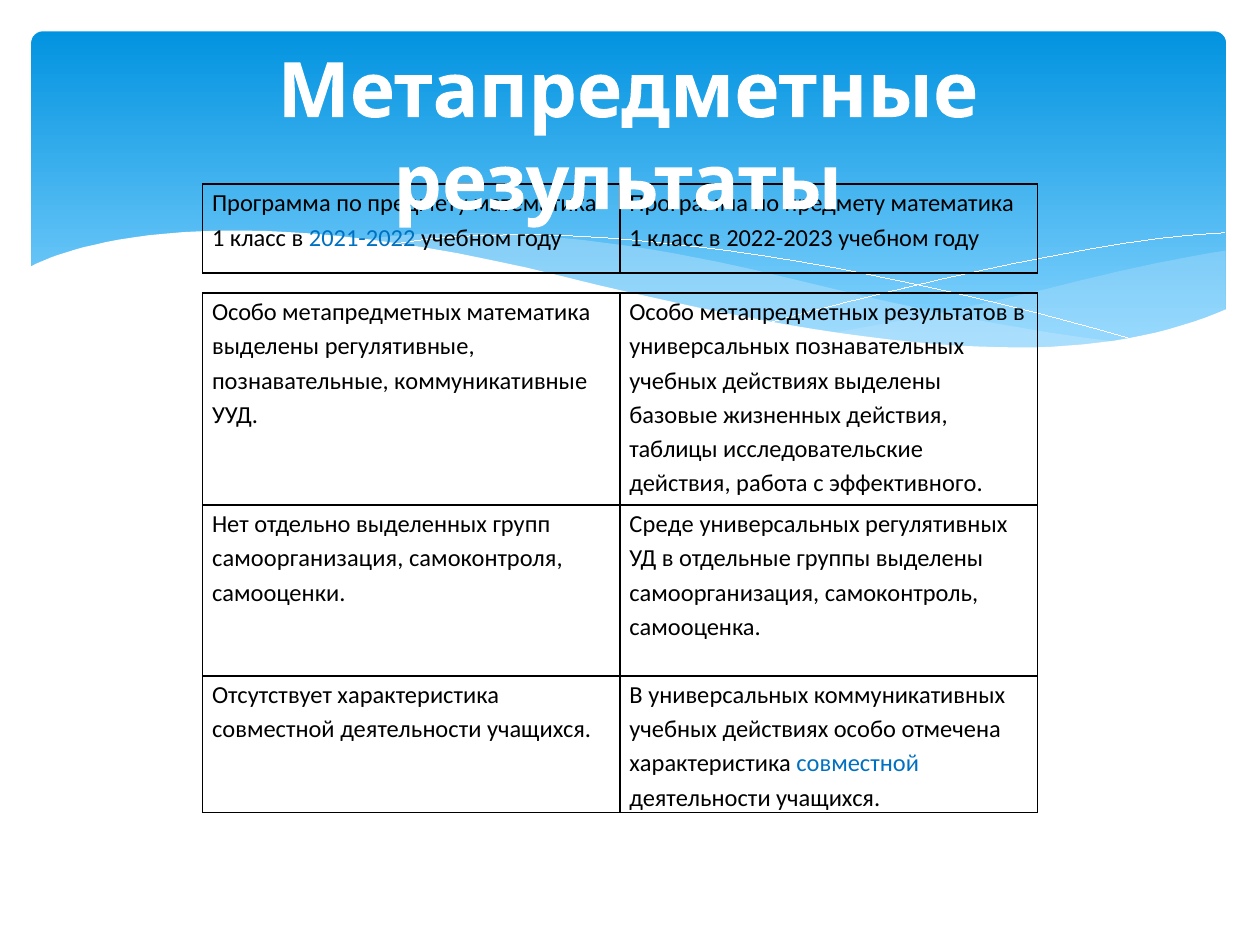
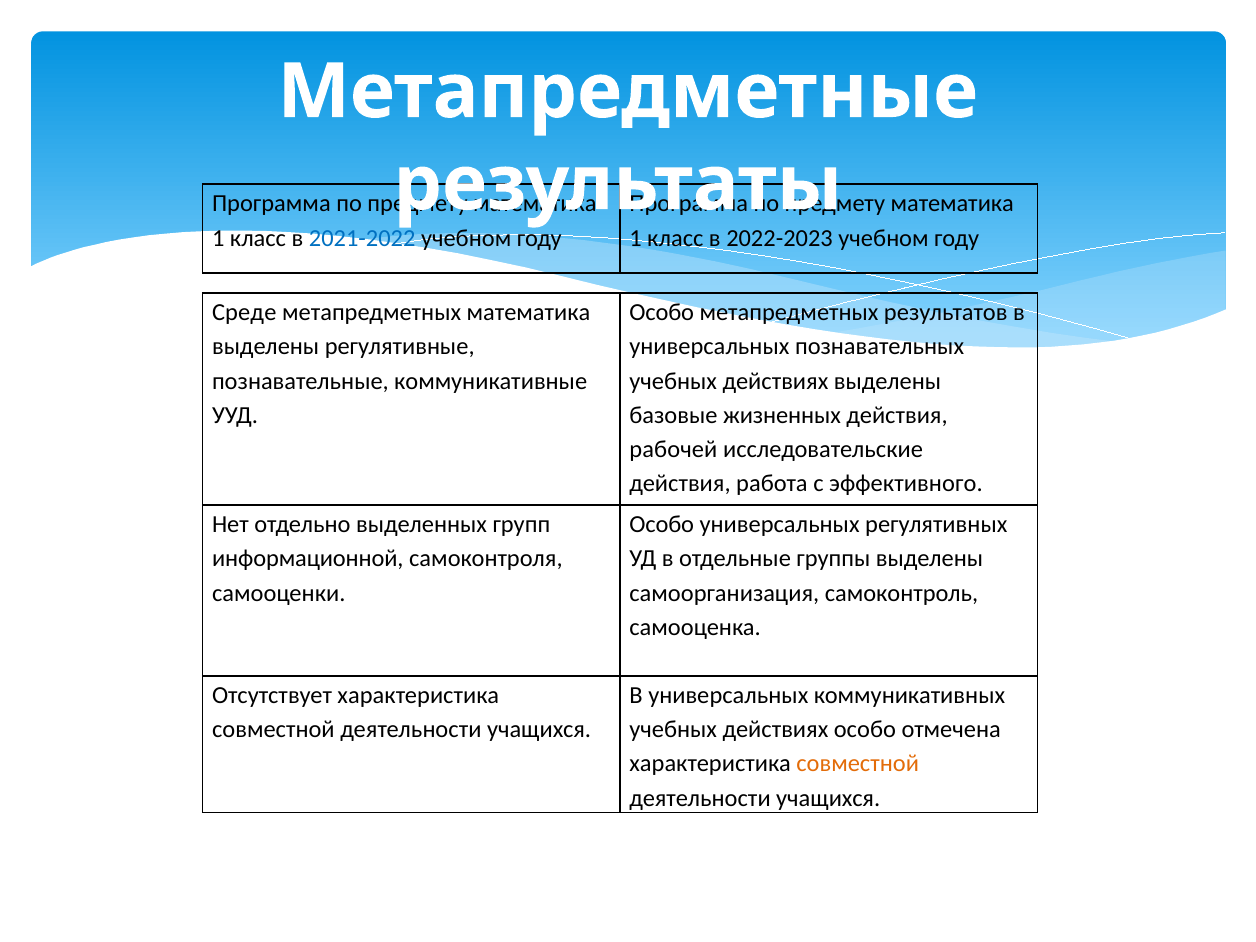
Особо: Особо -> Среде (244, 313)
таблицы: таблицы -> рабочей (673, 449)
Среде: Среде -> Особо (662, 525)
самоорганизация: самоорганизация -> информационной (308, 559)
совместной colour: blue -> orange (858, 764)
